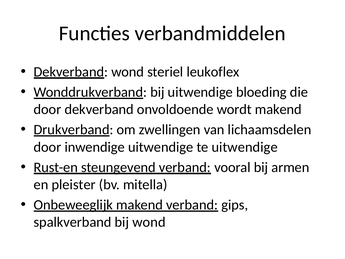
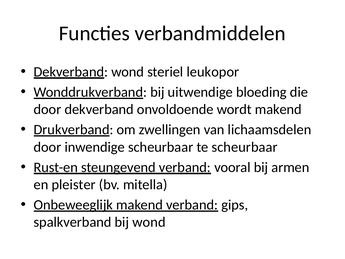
leukoflex: leukoflex -> leukopor (213, 72)
inwendige uitwendige: uitwendige -> scheurbaar (161, 147)
te uitwendige: uitwendige -> scheurbaar (245, 147)
